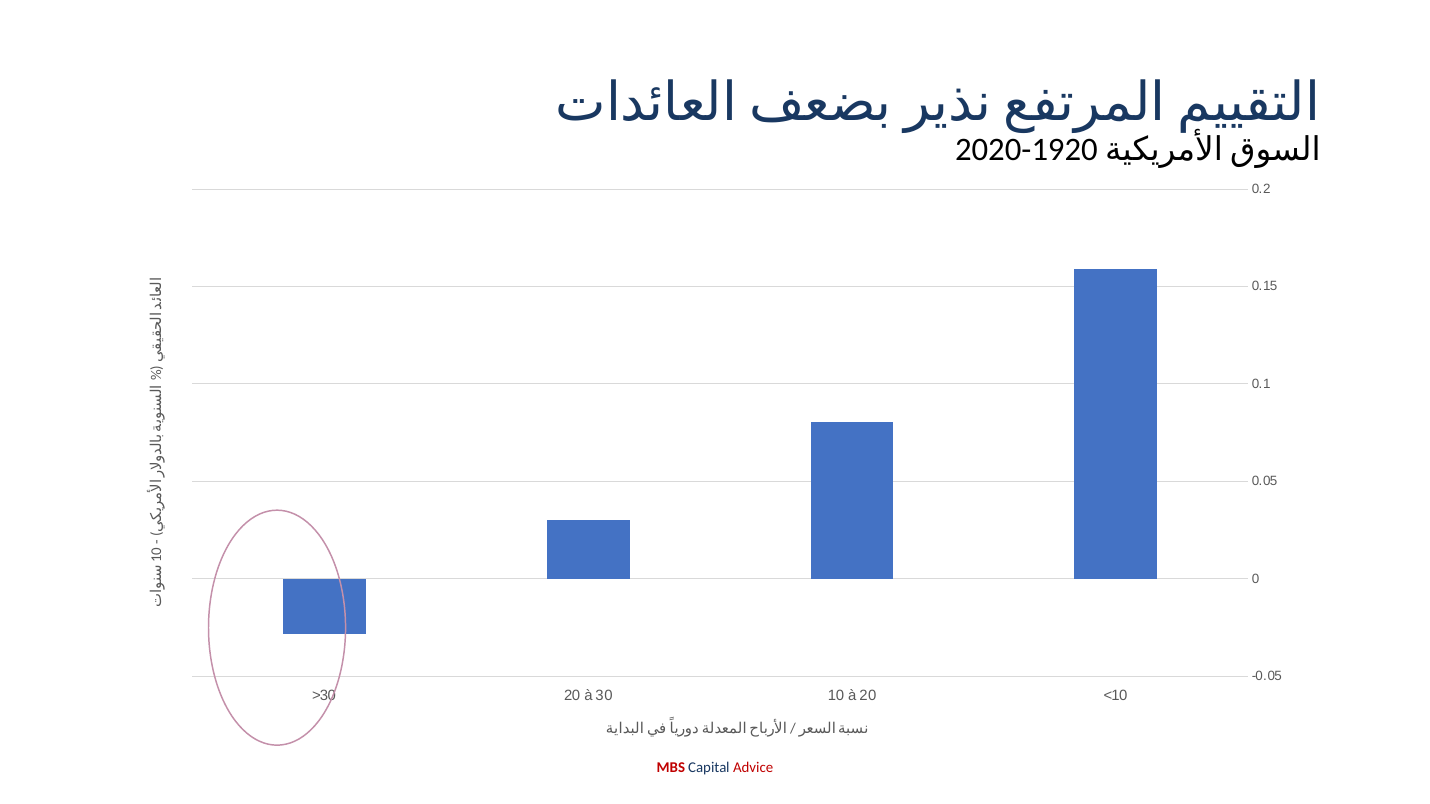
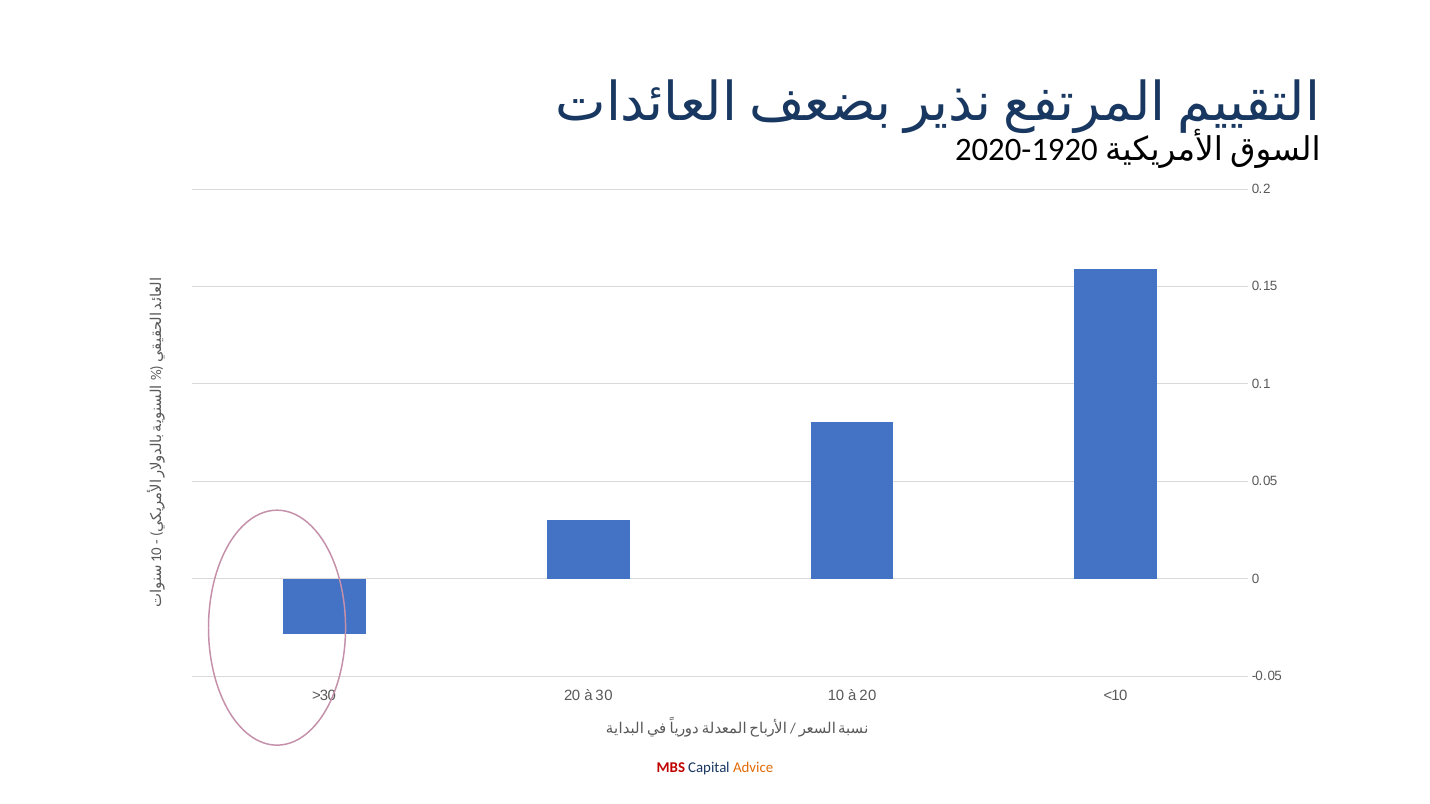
Advice colour: red -> orange (753, 768)
